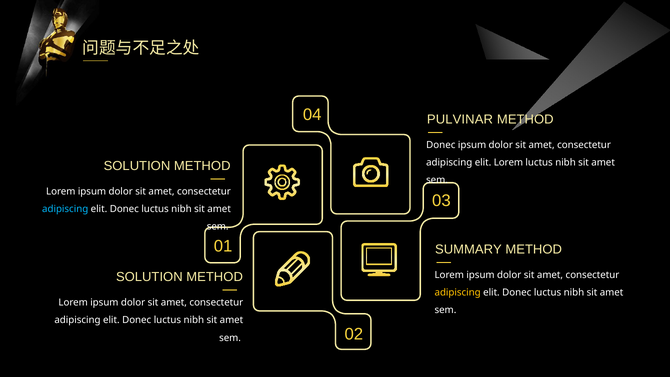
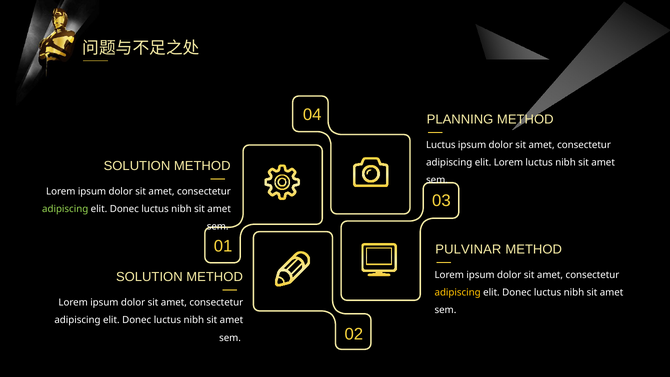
PULVINAR: PULVINAR -> PLANNING (460, 120)
Donec: Donec -> Luctus (441, 145)
adipiscing colour: light blue -> light green (65, 209)
SUMMARY: SUMMARY -> PULVINAR (468, 250)
